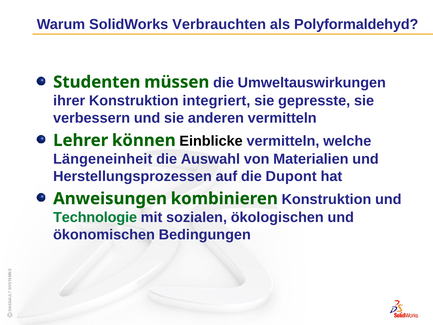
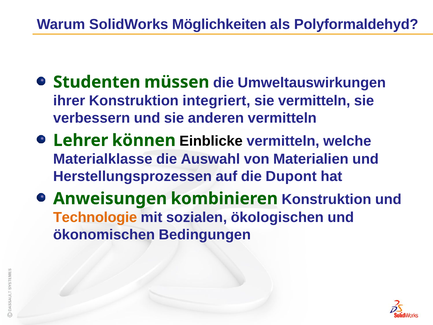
Verbrauchten: Verbrauchten -> Möglichkeiten (219, 24)
sie gepresste: gepresste -> vermitteln (314, 101)
Längeneinheit: Längeneinheit -> Materialklasse (103, 159)
Technologie colour: green -> orange (95, 217)
